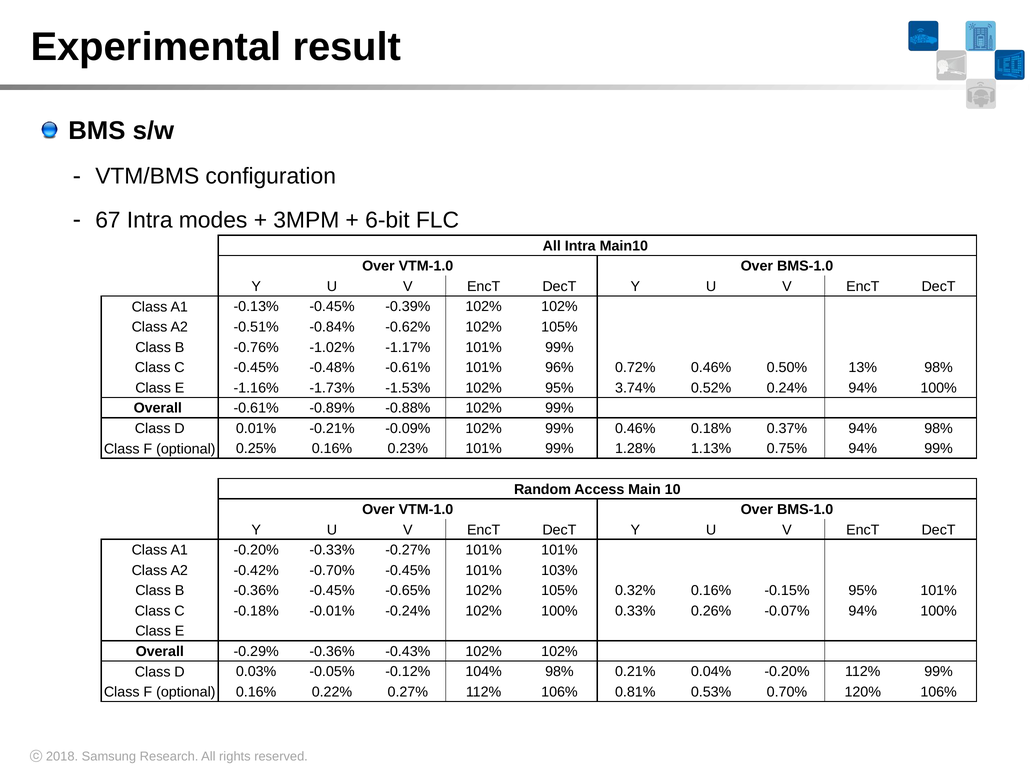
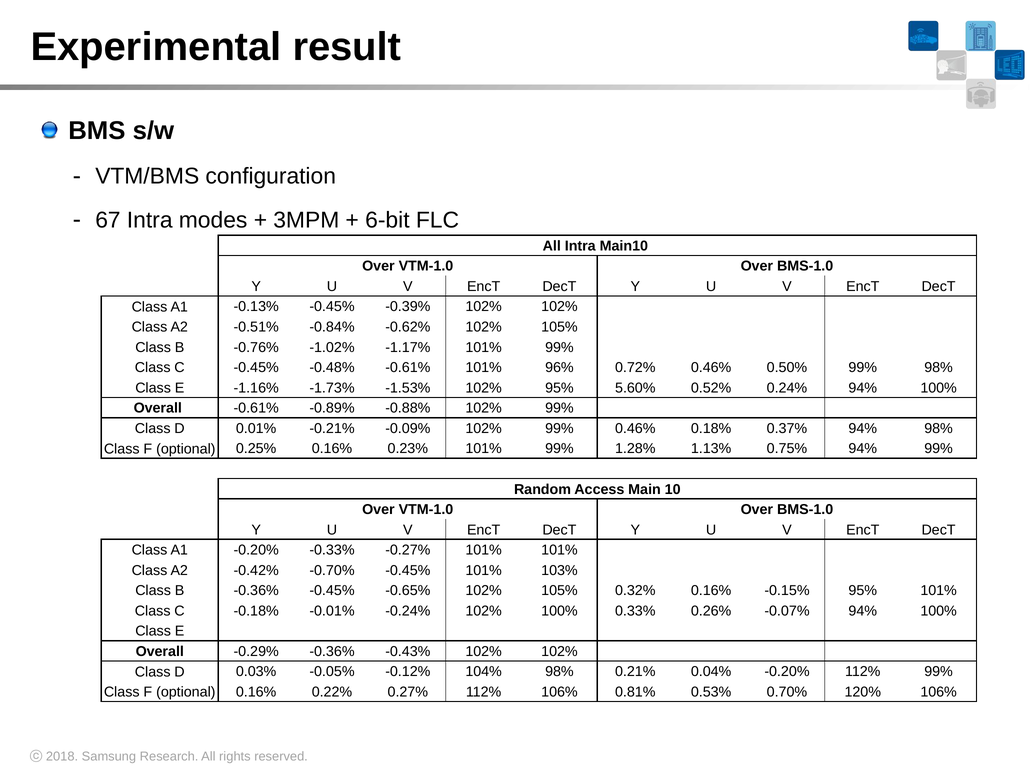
0.50% 13%: 13% -> 99% (863, 368)
3.74%: 3.74% -> 5.60% (635, 388)
